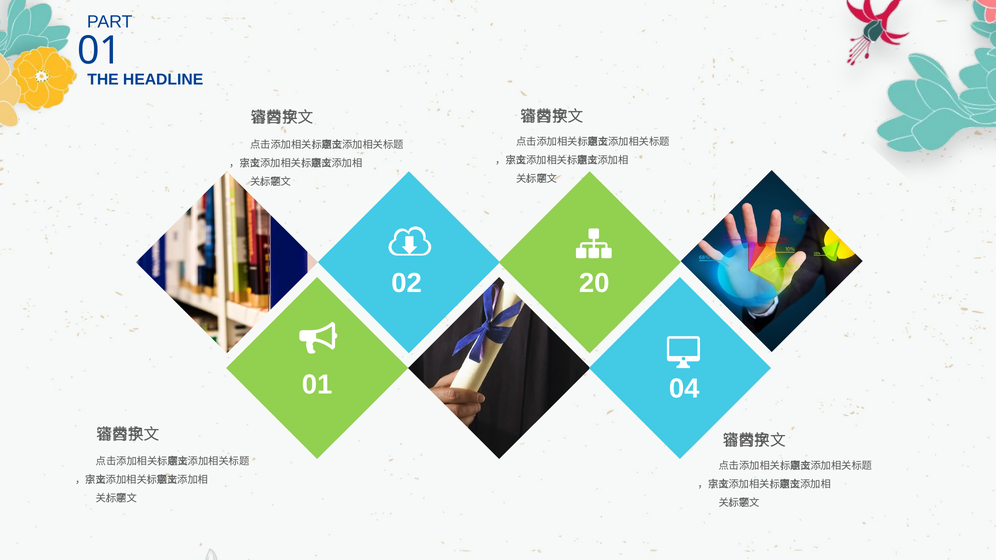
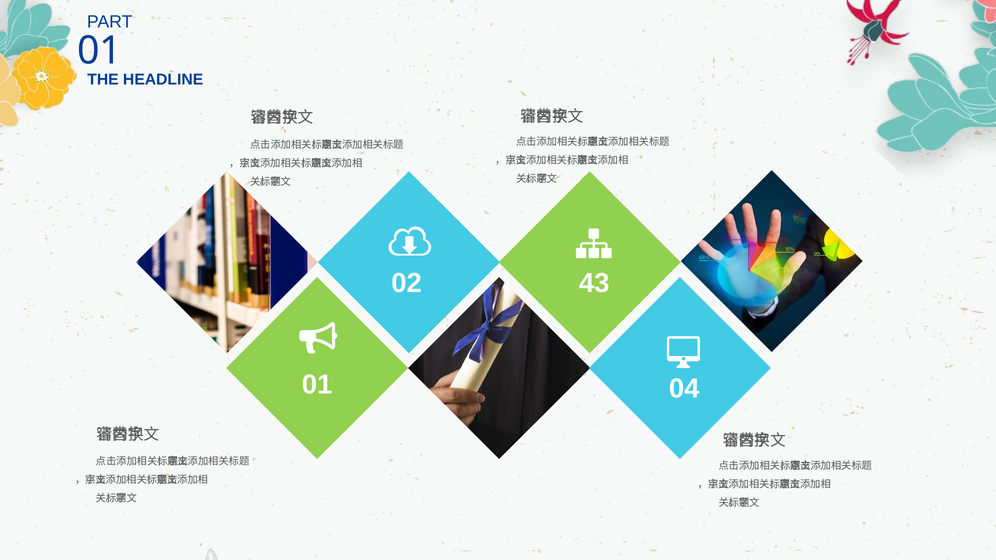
20: 20 -> 43 (594, 283)
